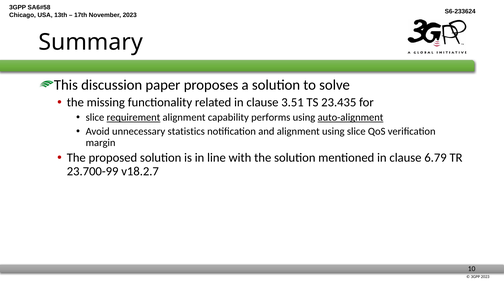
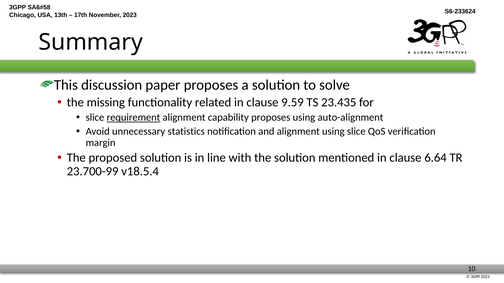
3.51: 3.51 -> 9.59 (292, 103)
capability performs: performs -> proposes (271, 118)
auto-alignment underline: present -> none (350, 118)
6.79: 6.79 -> 6.64 (436, 158)
v18.2.7: v18.2.7 -> v18.5.4 (140, 172)
